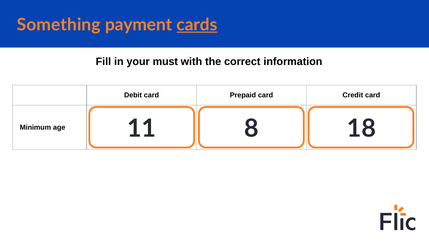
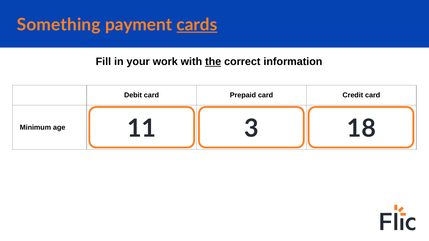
must: must -> work (165, 62)
the underline: none -> present (213, 62)
8: 8 -> 3 (252, 129)
